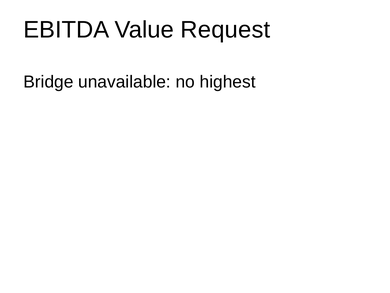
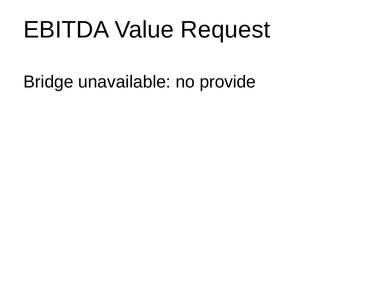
highest: highest -> provide (228, 82)
